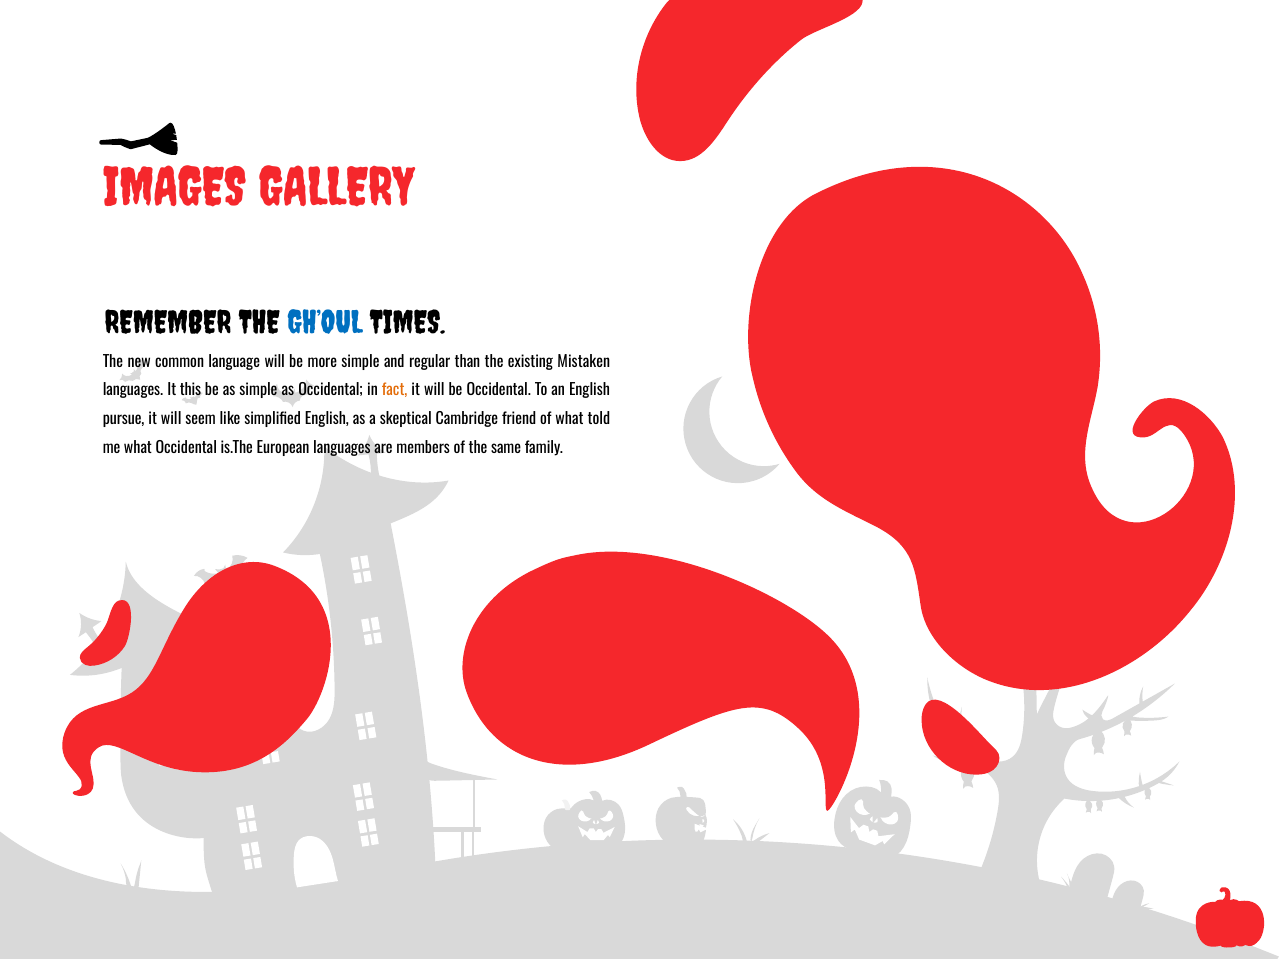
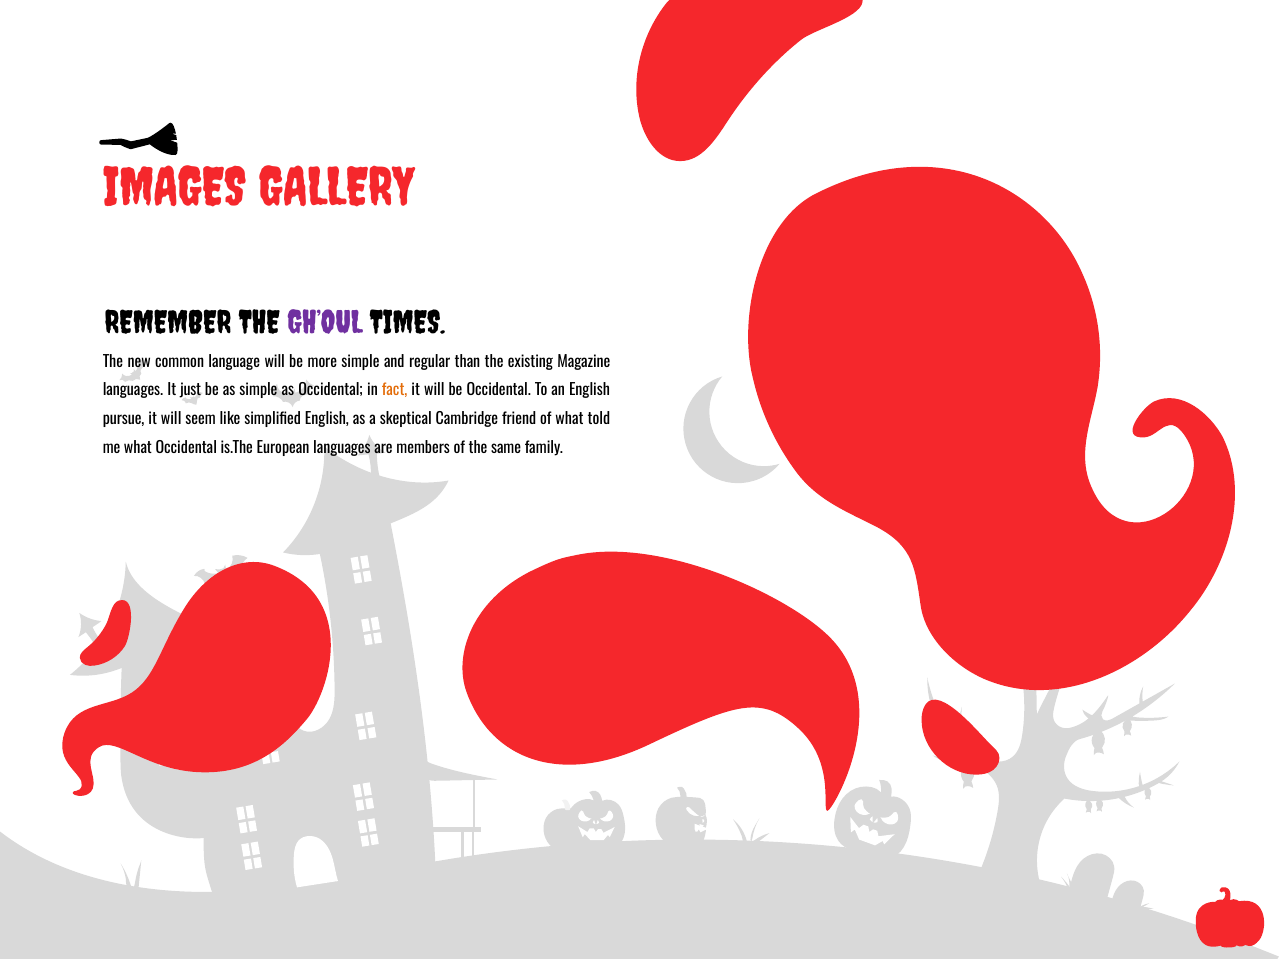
GH’OUL colour: blue -> purple (325, 323)
Mistaken: Mistaken -> Magazine (584, 362)
this: this -> just (191, 391)
